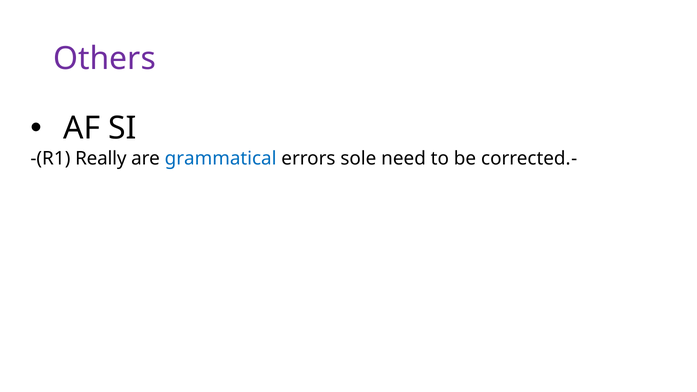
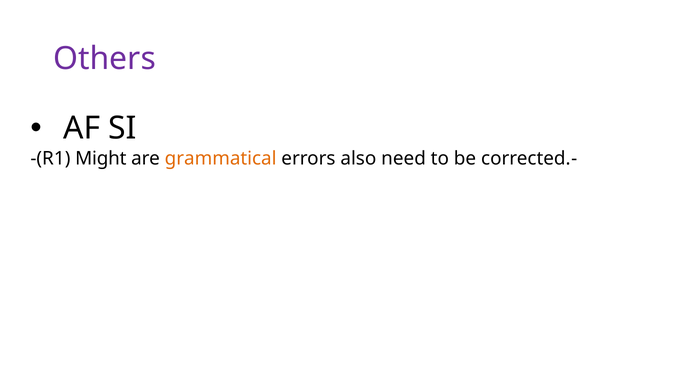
Really: Really -> Might (101, 158)
grammatical colour: blue -> orange (221, 158)
sole: sole -> also (358, 158)
